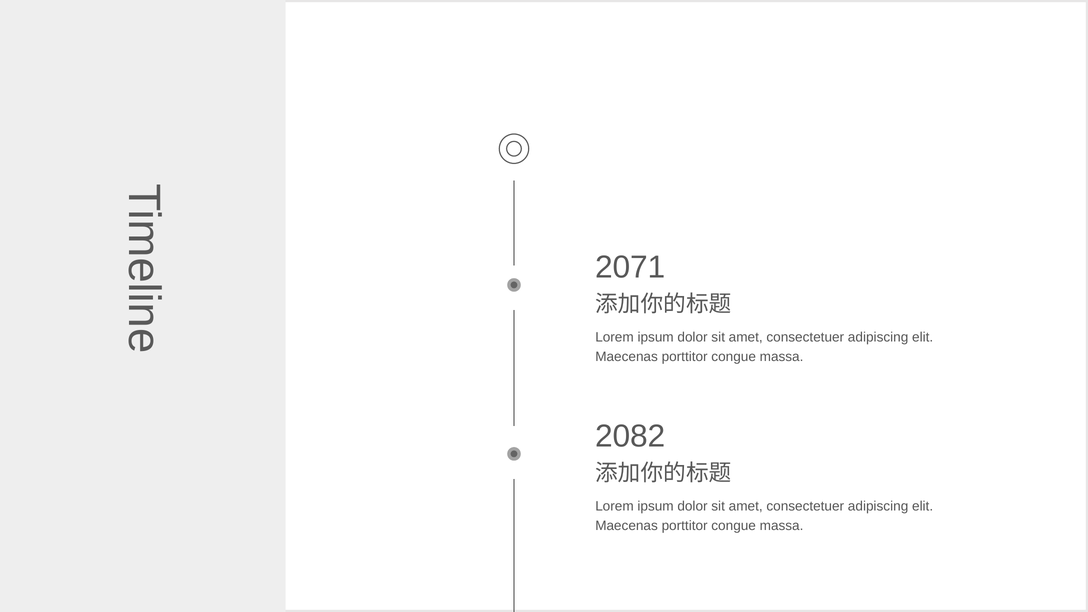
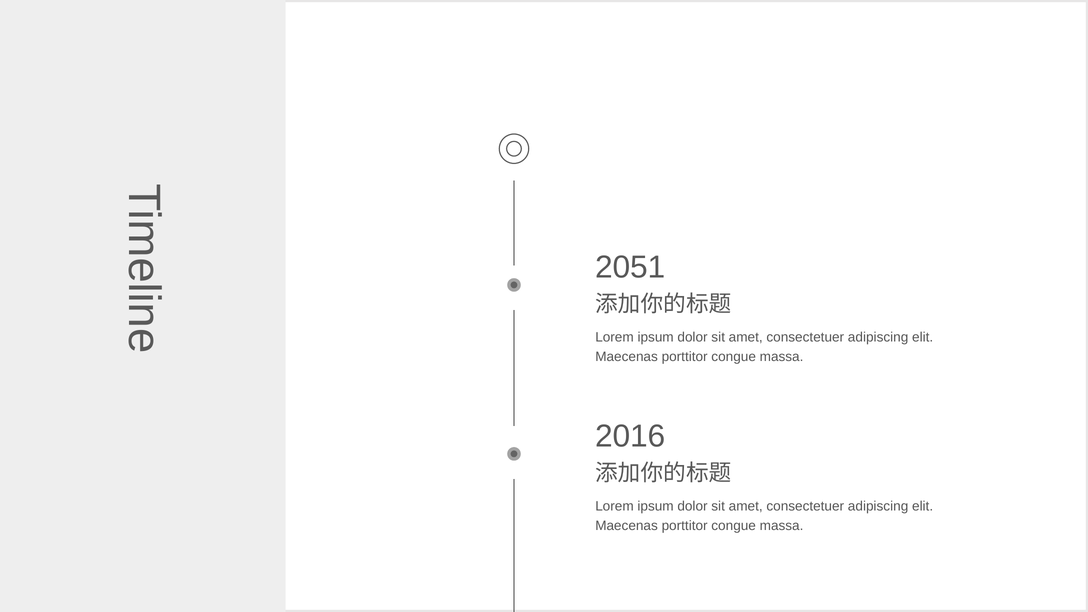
2071: 2071 -> 2051 (630, 267)
2082: 2082 -> 2016 (630, 436)
